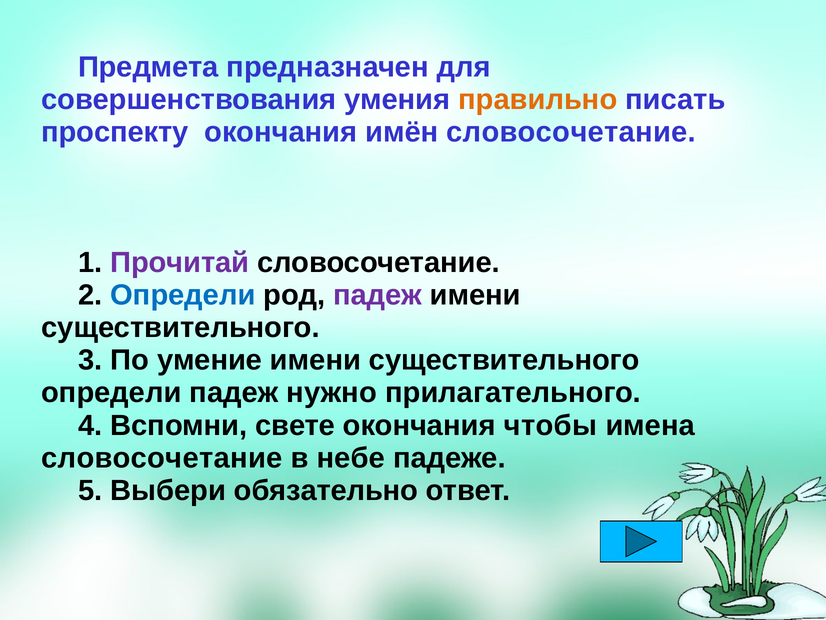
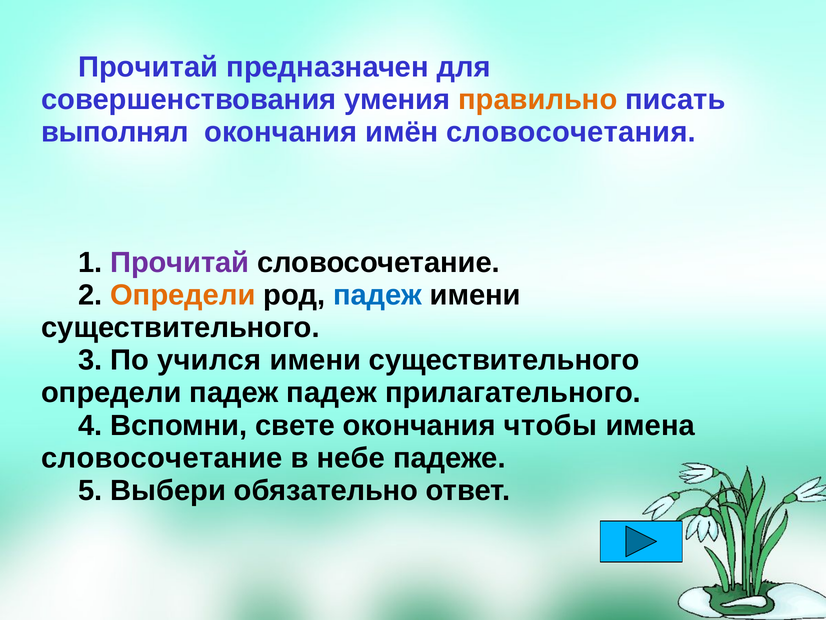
Предмета: Предмета -> Прочитай (148, 67)
проспекту: проспекту -> выполнял (115, 132)
имён словосочетание: словосочетание -> словосочетания (571, 132)
Определи colour: blue -> orange (183, 295)
падеж colour: purple -> blue (378, 295)
умение: умение -> учился (209, 360)
падеж нужно: нужно -> падеж (332, 392)
